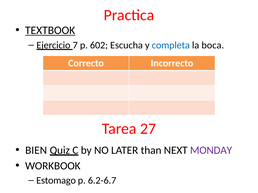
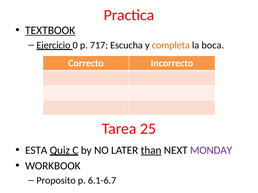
7: 7 -> 0 (75, 45)
602: 602 -> 717 (99, 45)
completa colour: blue -> orange (171, 45)
27: 27 -> 25 (148, 129)
BIEN: BIEN -> ESTA (36, 151)
than underline: none -> present (151, 151)
Estomago: Estomago -> Proposito (56, 181)
6.2-6.7: 6.2-6.7 -> 6.1-6.7 (102, 181)
